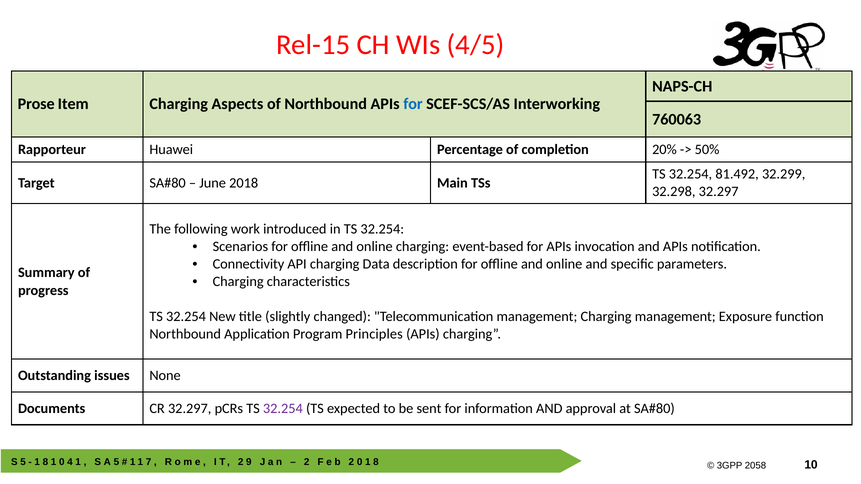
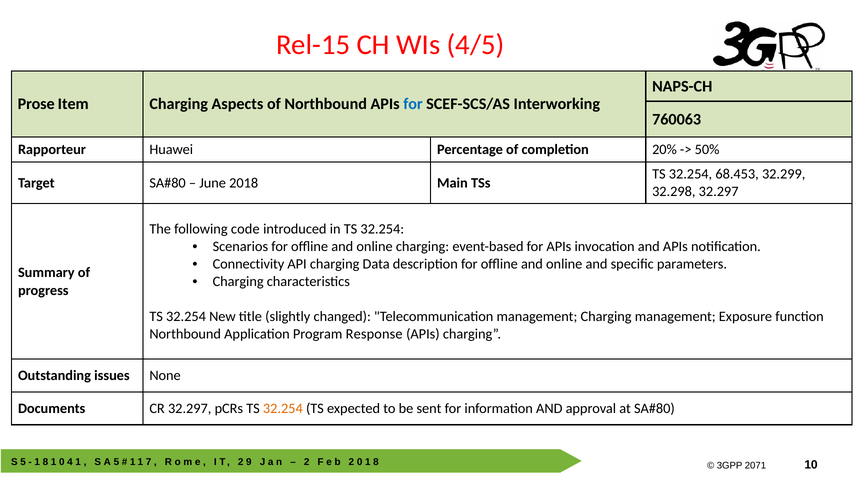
81.492: 81.492 -> 68.453 (737, 174)
work: work -> code (245, 229)
Principles: Principles -> Response (374, 334)
32.254 colour: purple -> orange (283, 409)
2058: 2058 -> 2071 (755, 466)
